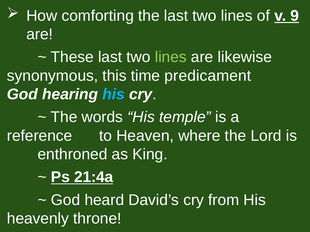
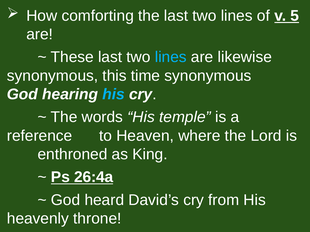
9: 9 -> 5 (295, 16)
lines colour: light green -> light blue (171, 57)
time predicament: predicament -> synonymous (208, 76)
21:4a: 21:4a -> 26:4a (94, 177)
